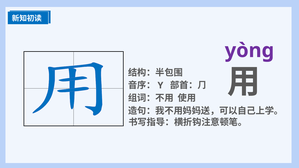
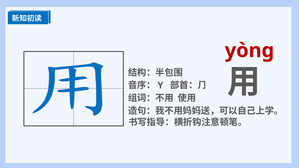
yònɡ colour: purple -> red (249, 51)
